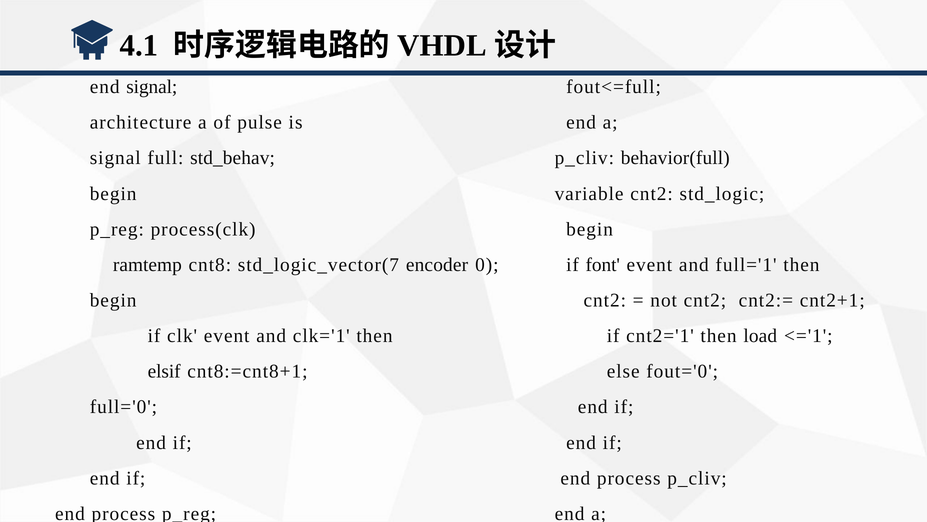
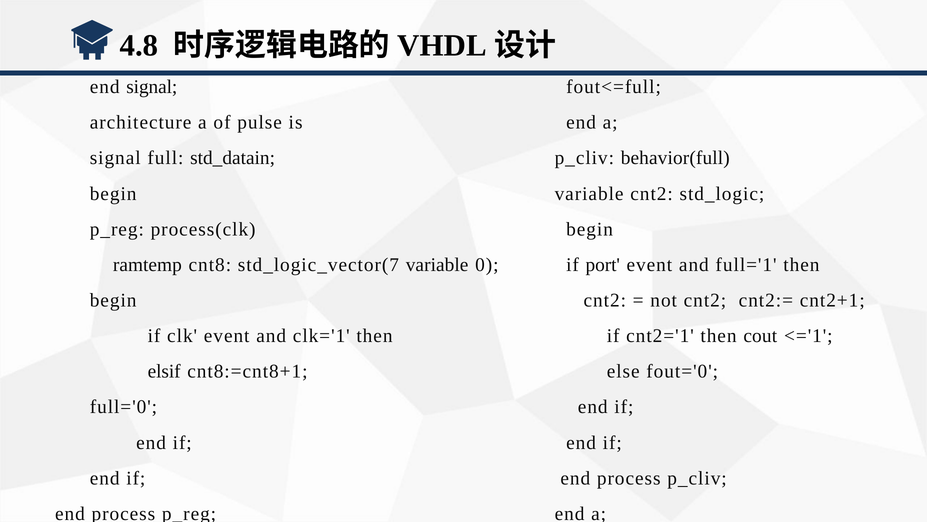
4.1: 4.1 -> 4.8 (139, 46)
std_behav: std_behav -> std_datain (233, 158)
std_logic_vector(7 encoder: encoder -> variable (437, 265)
font: font -> port (603, 265)
load: load -> cout (760, 336)
